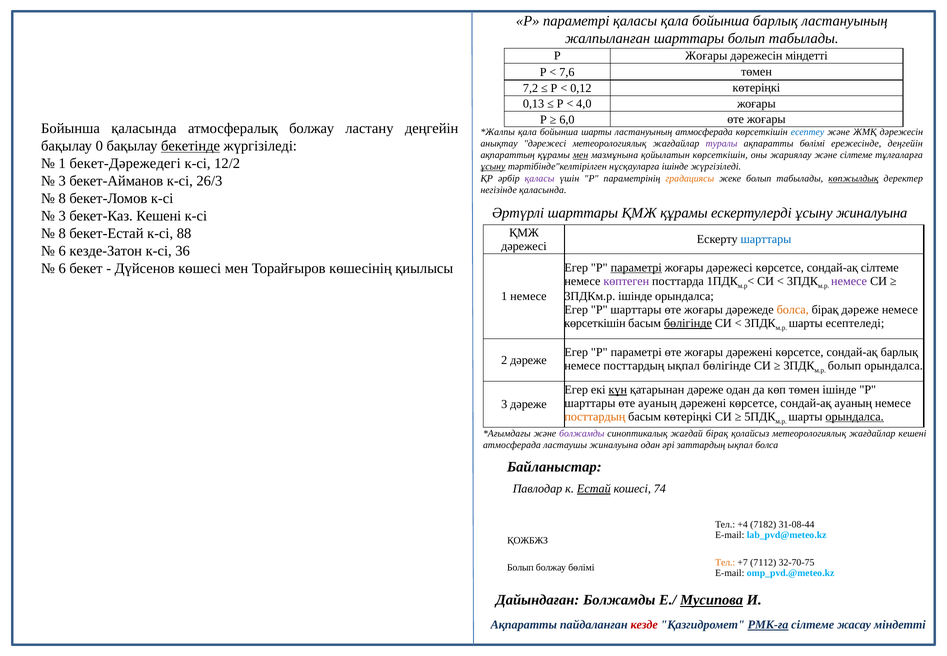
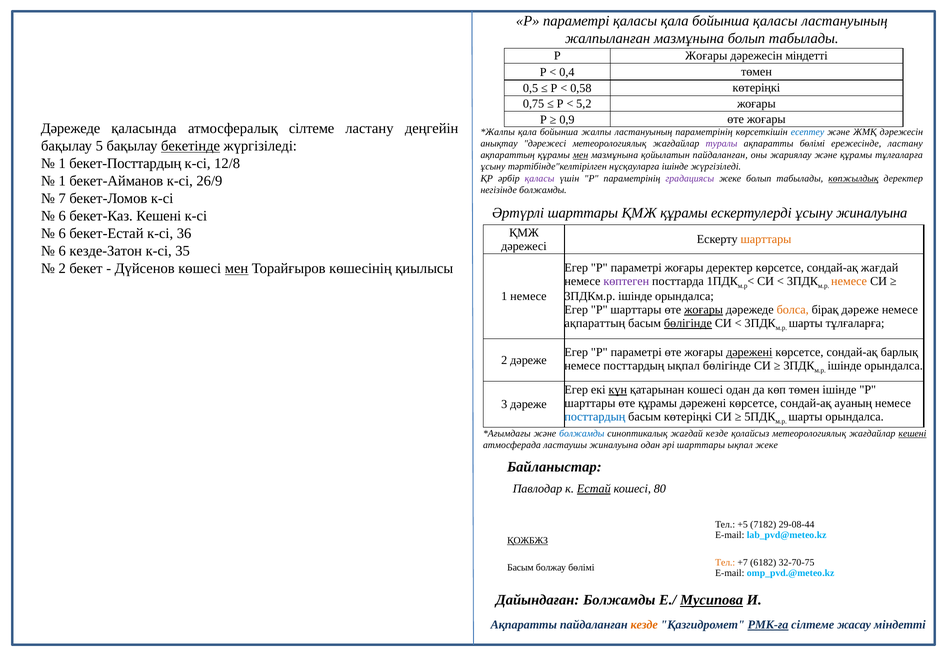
бойынша барлық: барлық -> қаласы (775, 21)
жалпыланған шарттары: шарттары -> мазмұнына (689, 38)
7,6: 7,6 -> 0,4 (567, 72)
7,2: 7,2 -> 0,5 (531, 88)
0,12: 0,12 -> 0,58 (581, 88)
0,13: 0,13 -> 0,75 (534, 104)
4,0: 4,0 -> 5,2 (584, 104)
6,0: 6,0 -> 0,9 (567, 120)
Бойынша: Бойынша -> Дәрежеде (71, 128)
атмосфералық болжау: болжау -> сілтеме (312, 128)
бойынша шарты: шарты -> жалпы (596, 132)
ластануының атмосферада: атмосферада -> параметрінің (704, 132)
ережесінде деңгейін: деңгейін -> ластану (905, 143)
0: 0 -> 5 (99, 146)
қойылатын көрсеткішін: көрсеткішін -> пайдаланған (720, 155)
және сілтеме: сілтеме -> құрамы (856, 155)
бекет-Дәрежедегі: бекет-Дәрежедегі -> бекет-Посттардың (125, 163)
12/2: 12/2 -> 12/8 (227, 163)
ұсыну underline: present -> none (493, 167)
градациясы colour: orange -> purple (690, 178)
3: 3 -> 1 (62, 181)
26/3: 26/3 -> 26/9 (209, 181)
негізінде қаласында: қаласында -> болжамды (543, 190)
8: 8 -> 7 (62, 198)
3: 3 -> 6 (62, 216)
8: 8 -> 6 (62, 233)
88: 88 -> 36 (184, 233)
шарттары colour: blue -> orange (766, 239)
36: 36 -> 35 (183, 251)
6: 6 -> 2 (62, 268)
мен underline: none -> present (237, 268)
параметрі underline: present -> none (636, 267)
жоғары дәрежесі: дәрежесі -> деректер (729, 267)
сондай-ақ сілтеме: сілтеме -> жағдай (880, 267)
немесе colour: purple -> orange (849, 281)
жоғары underline: none -> present (704, 310)
көрсеткішін: көрсеткішін -> ақпараттың (595, 323)
шарты есептеледі: есептеледі -> тұлғаларға (855, 323)
дәрежені underline: none -> present (749, 352)
болып: болып -> ішінде (845, 366)
қатарынан дәреже: дәреже -> кошесi (705, 390)
өте ауаның: ауаның -> құрамы (658, 403)
посттардың colour: orange -> blue (595, 416)
орындалса underline: present -> none (855, 416)
болжамды colour: purple -> blue (582, 433)
жағдай бірақ: бірақ -> кезде (717, 433)
кешені underline: none -> present (912, 433)
әрі заттардың: заттардың -> шарттары (701, 445)
ықпал болса: болса -> жеке (767, 445)
74: 74 -> 80 (660, 488)
+4: +4 -> +5 (743, 524)
31-08-44: 31-08-44 -> 29-08-44 (797, 524)
ҚОЖБЖЗ underline: none -> present (528, 540)
7112: 7112 -> 6182 (763, 562)
Болып: Болып -> Басым (520, 567)
кезде colour: red -> orange (644, 624)
